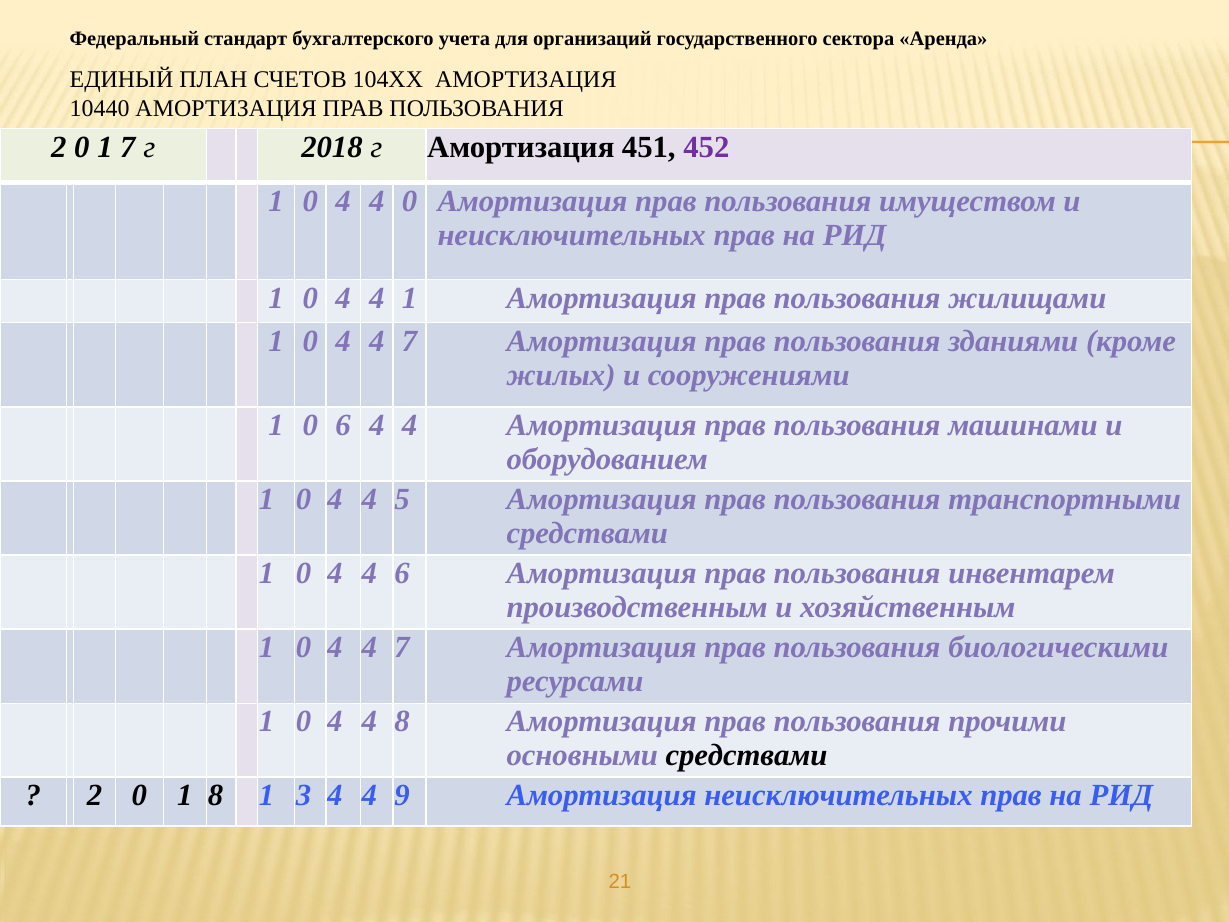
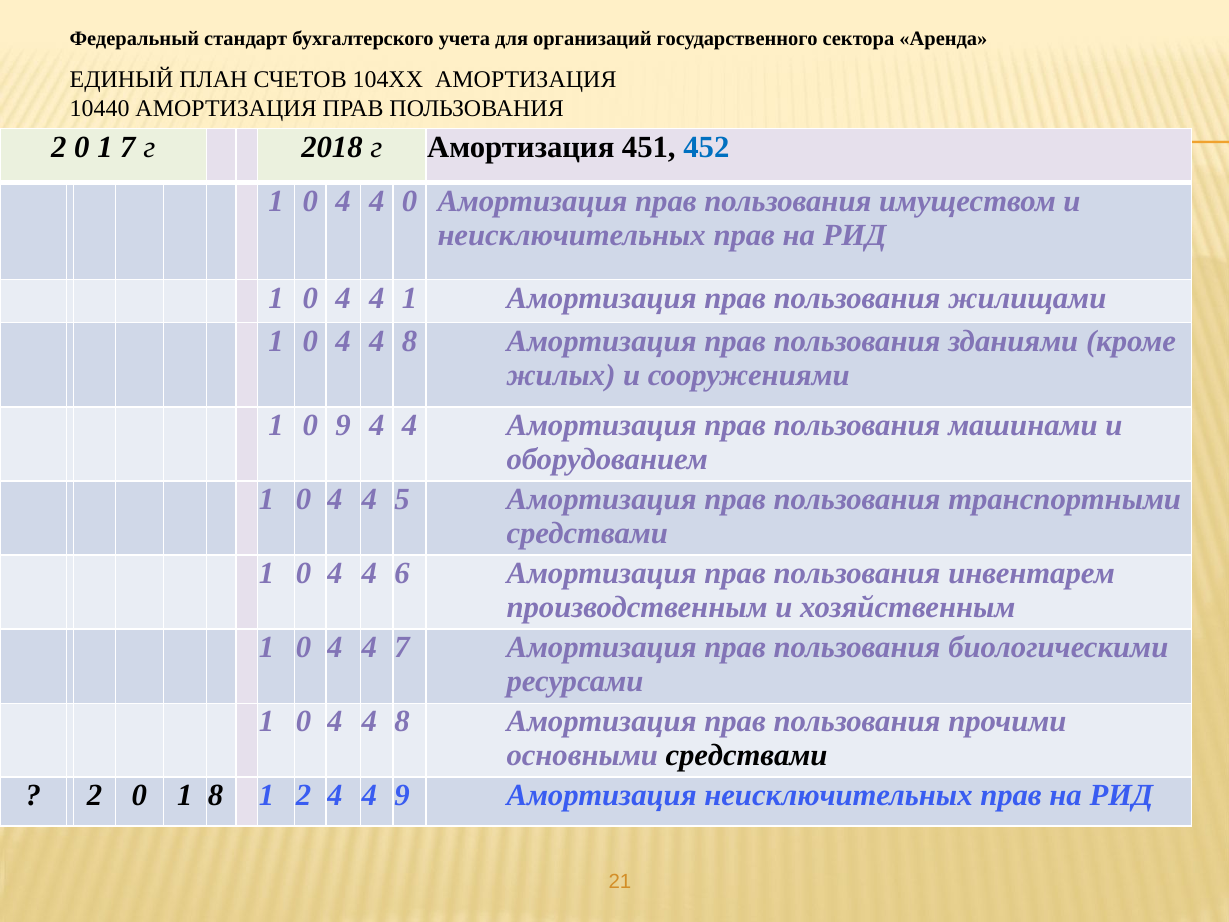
452 colour: purple -> blue (706, 147)
7: 7 -> 8 (410, 341)
0 6: 6 -> 9 (343, 425)
1 3: 3 -> 2 (304, 795)
